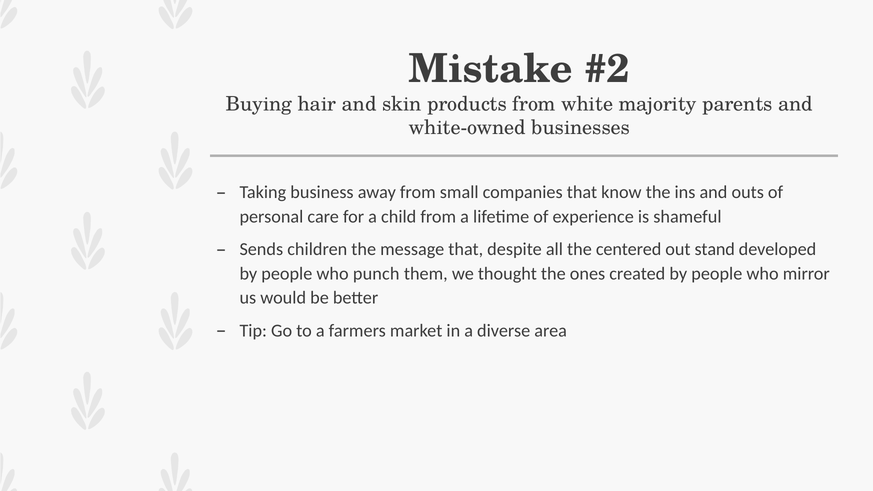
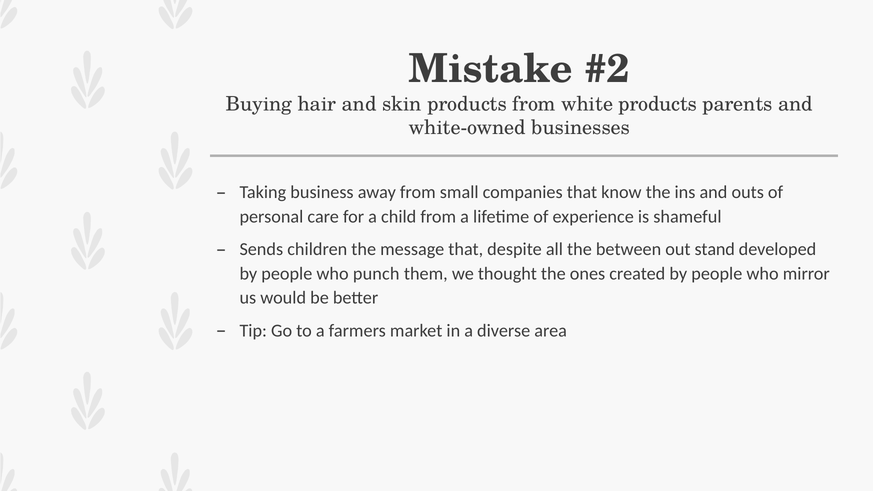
white majority: majority -> products (658, 104)
centered: centered -> between (629, 249)
